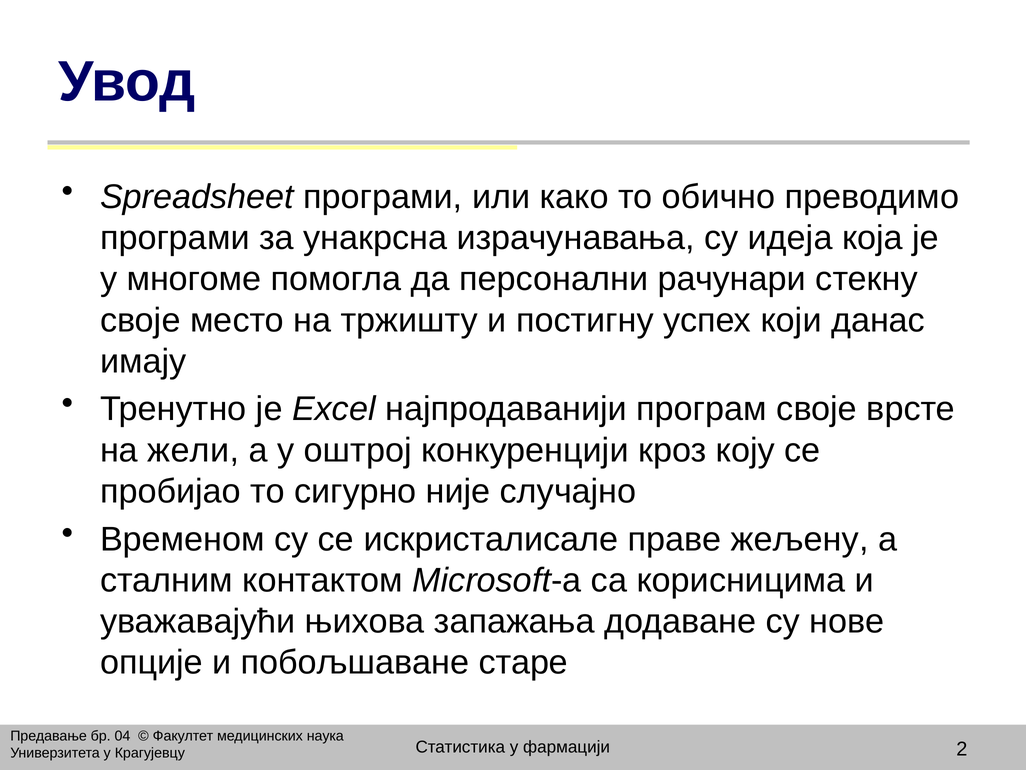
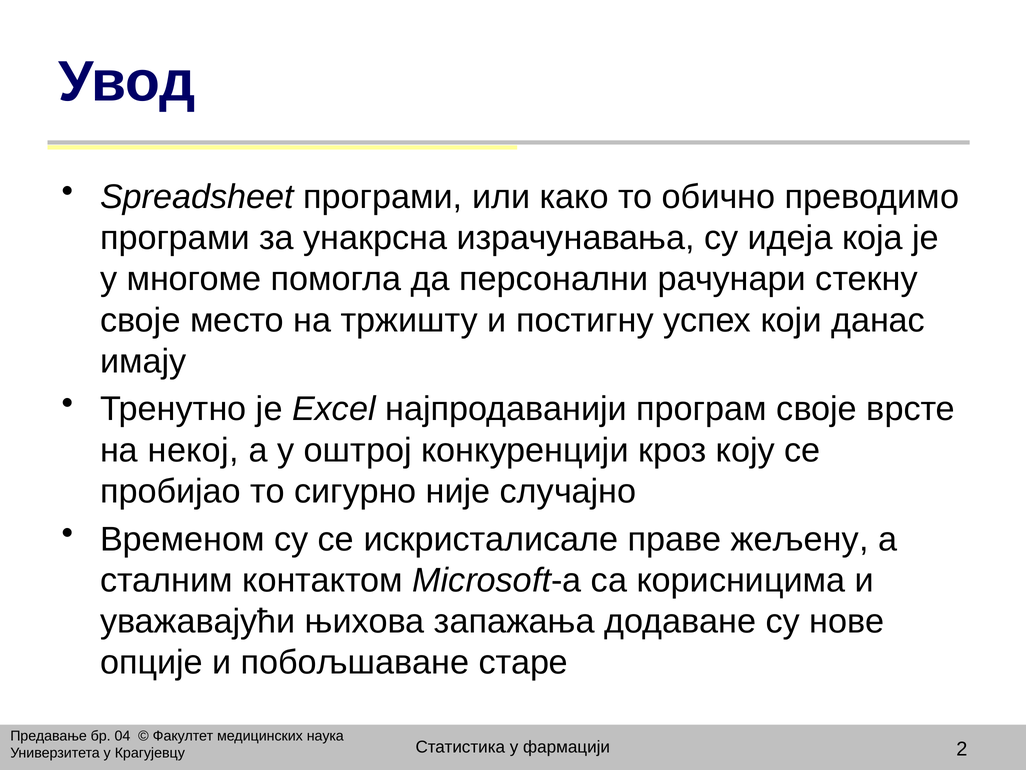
жели: жели -> некој (193, 450)
